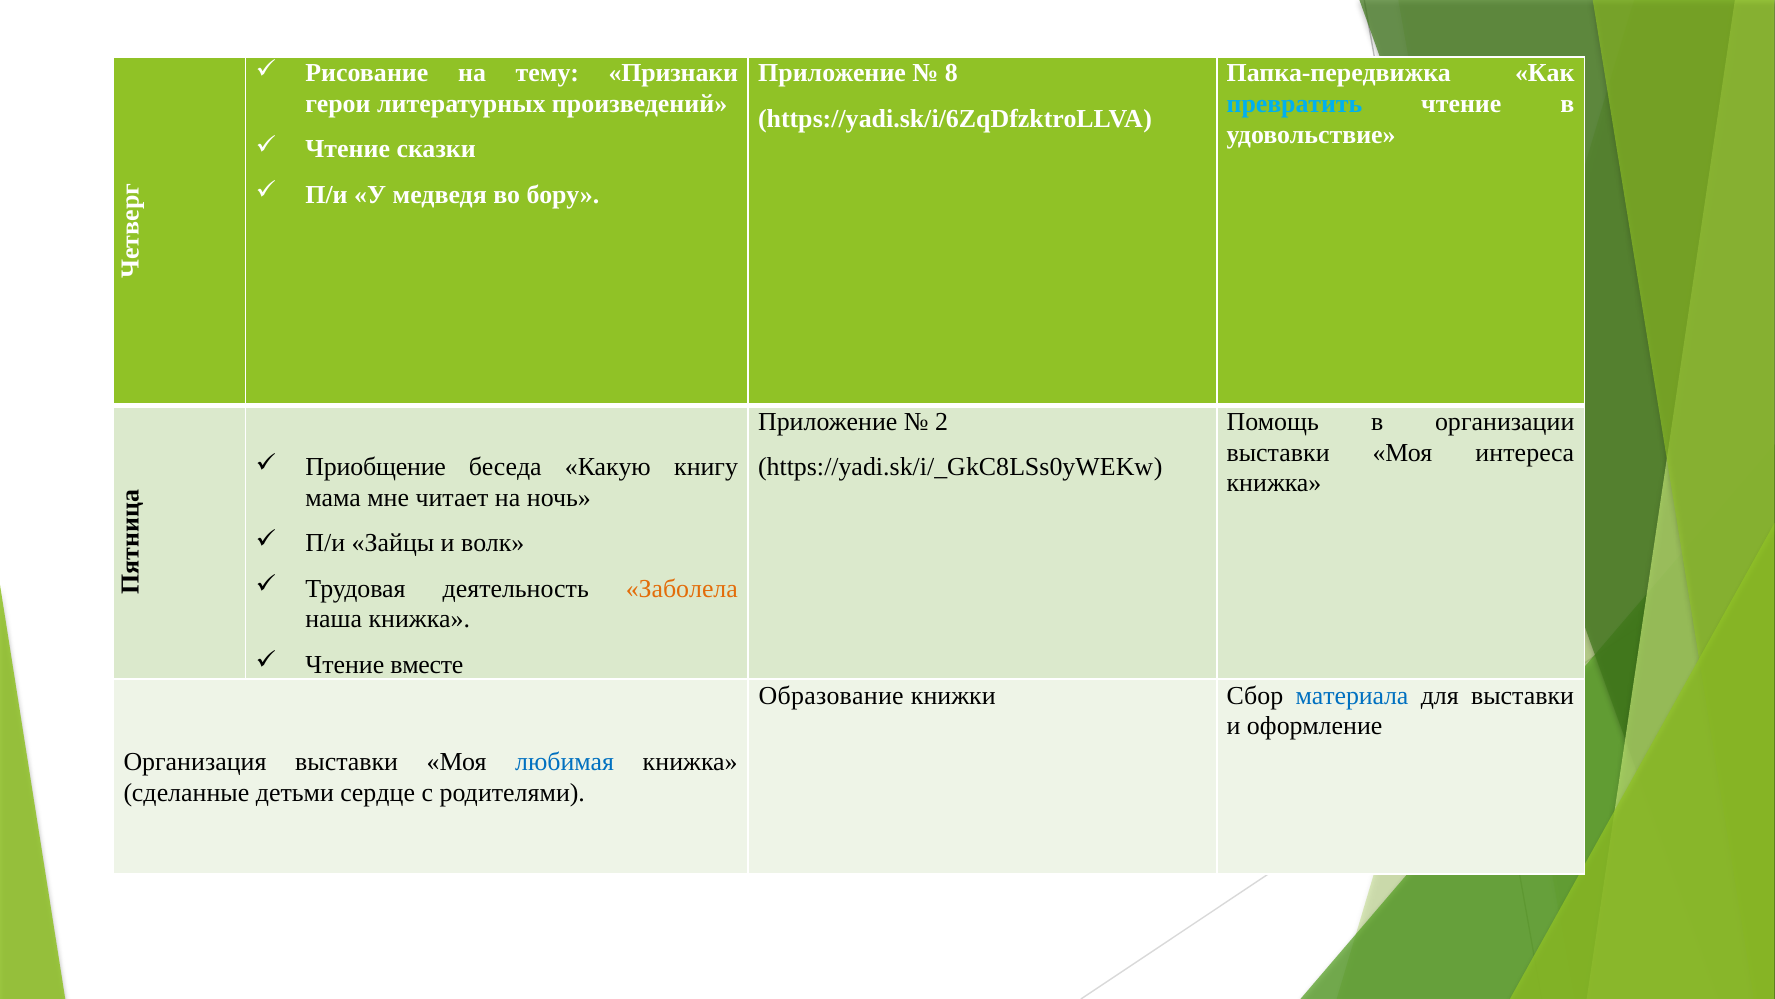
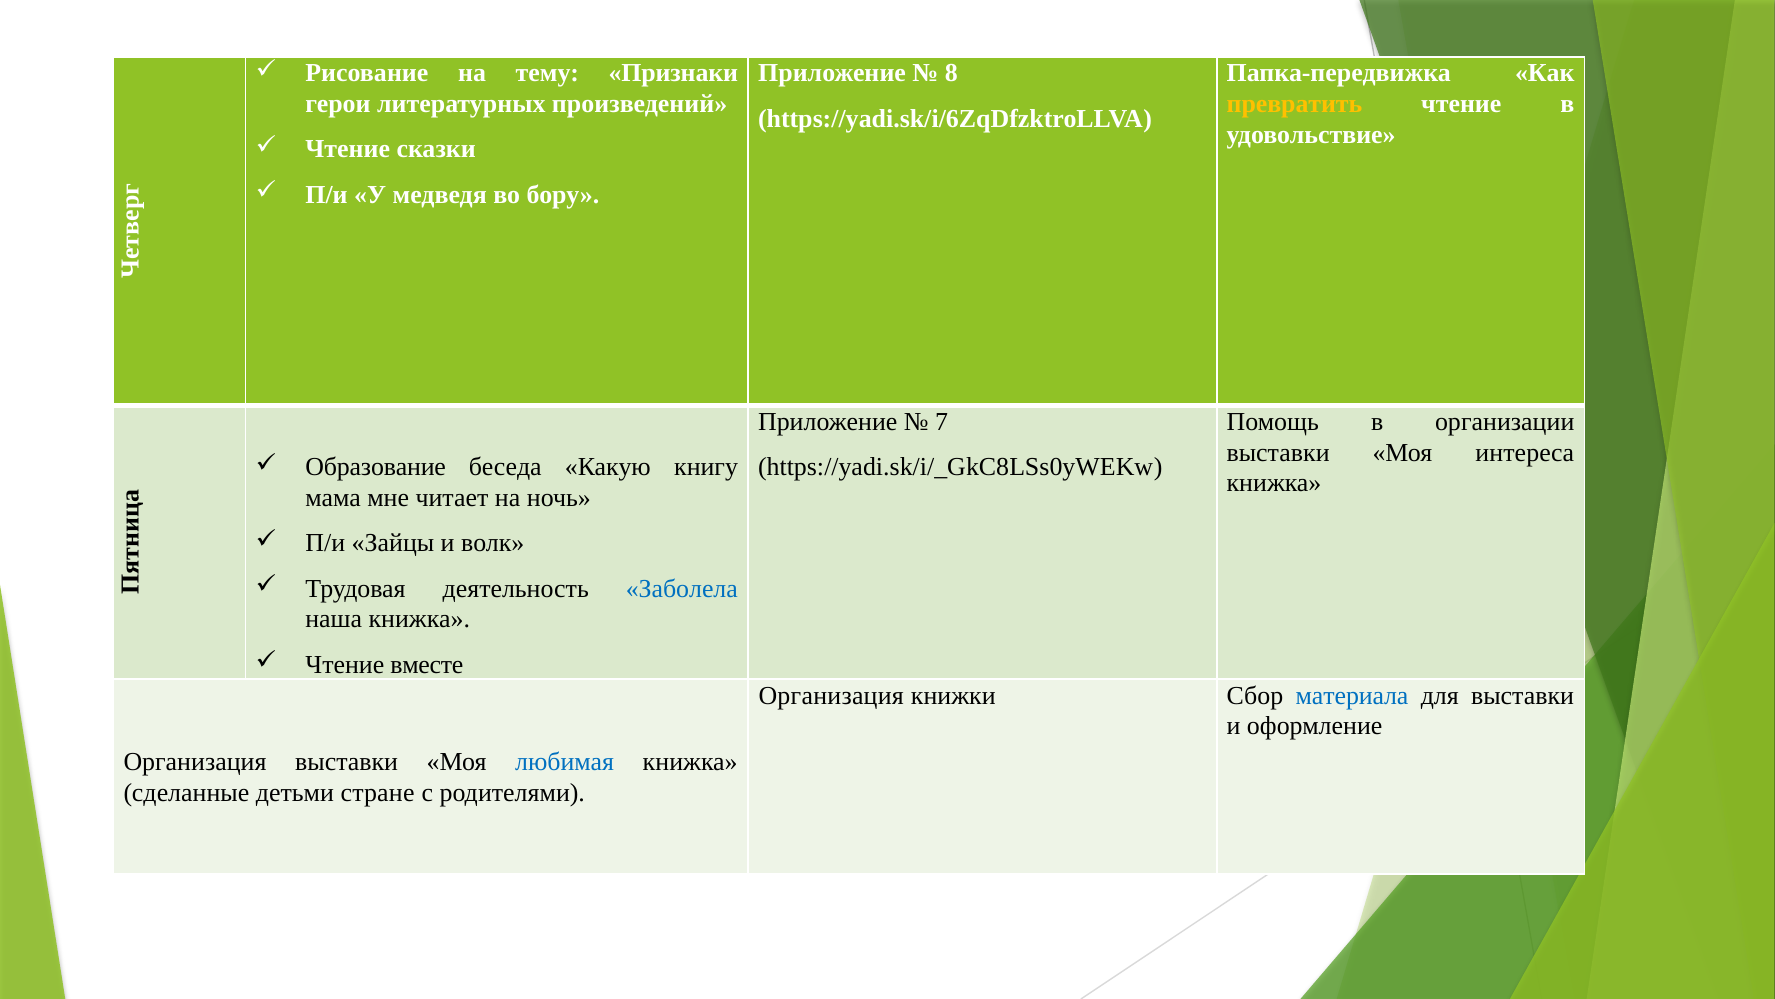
превратить colour: light blue -> yellow (1294, 104)
2: 2 -> 7 (942, 422)
Приобщение: Приобщение -> Образование (376, 467)
Заболела colour: orange -> blue (682, 588)
Образование: Образование -> Организация (831, 695)
сердце: сердце -> стране (378, 793)
